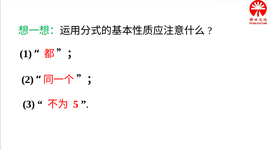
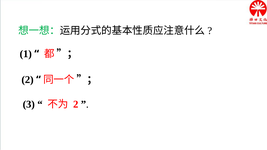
5: 5 -> 2 (76, 104)
